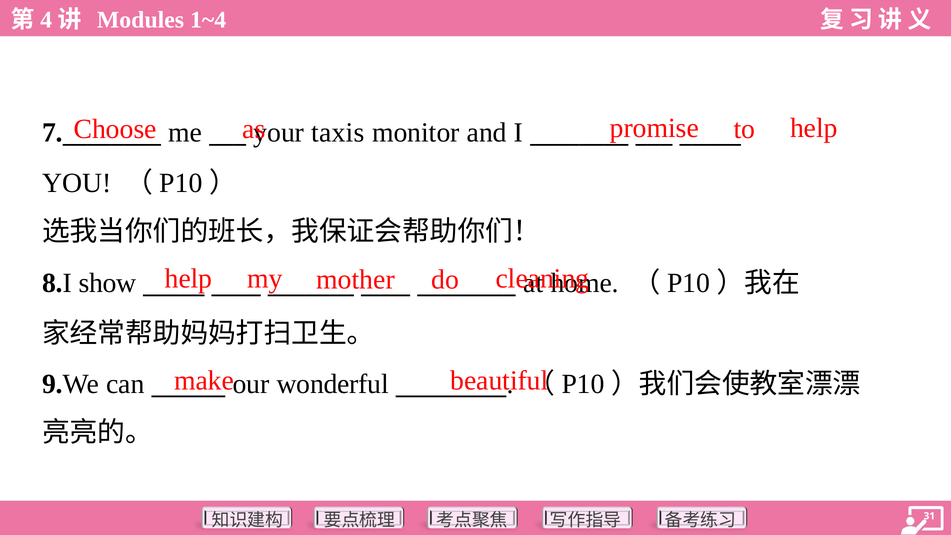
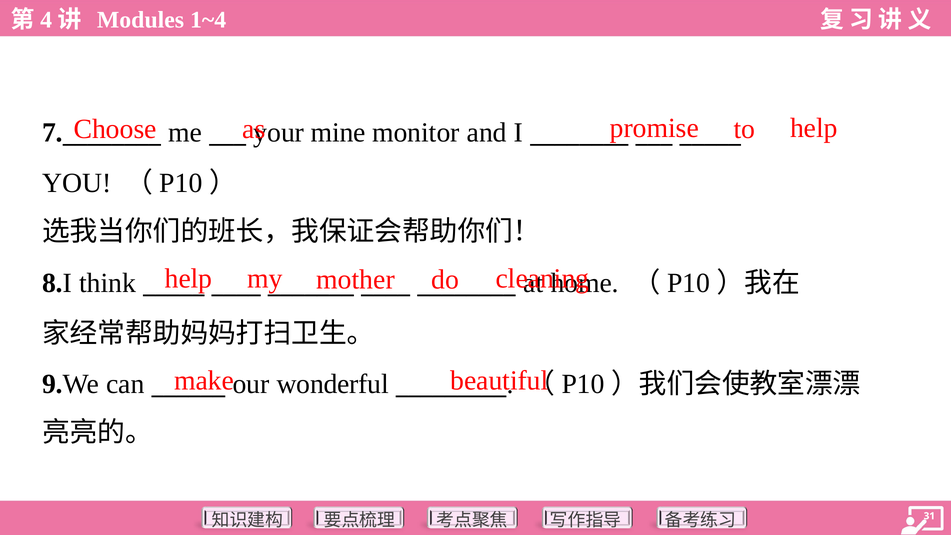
taxis: taxis -> mine (338, 133)
show: show -> think (108, 283)
